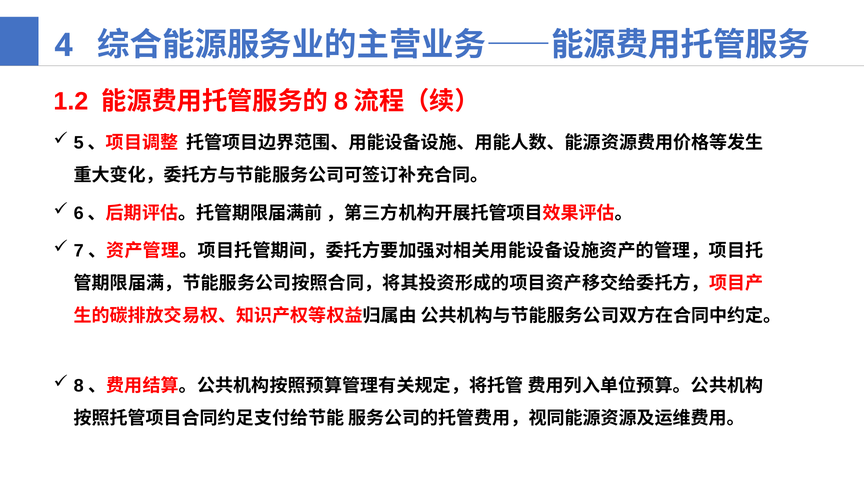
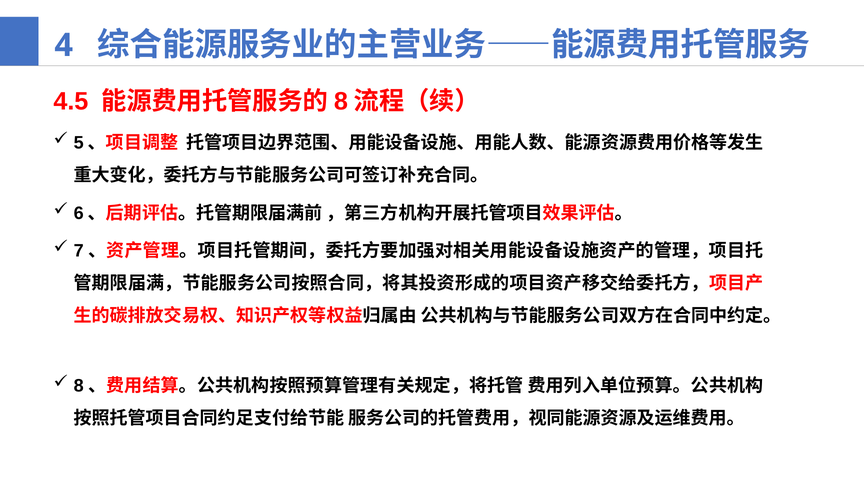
1.2: 1.2 -> 4.5 (71, 101)
